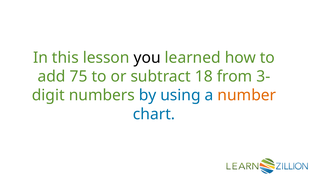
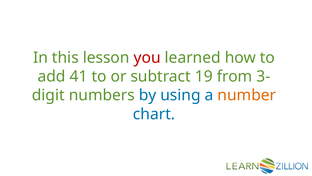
you colour: black -> red (147, 58)
75: 75 -> 41 (79, 76)
18: 18 -> 19 (204, 76)
